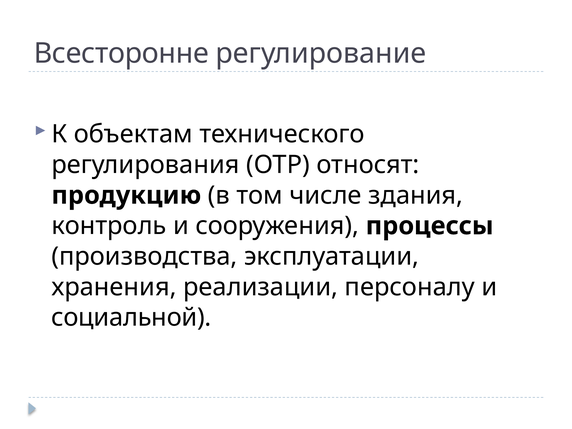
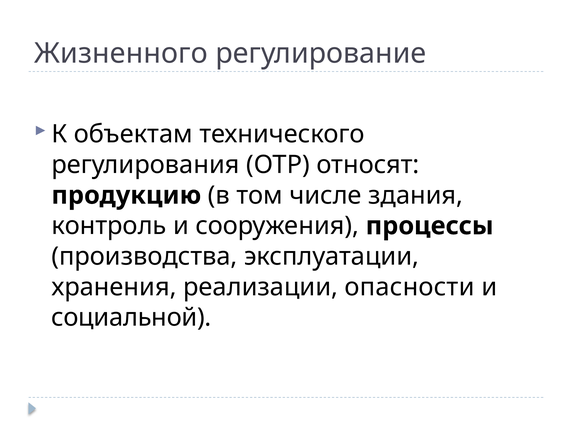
Всесторонне: Всесторонне -> Жизненного (121, 54)
персоналу: персоналу -> опасности (410, 287)
